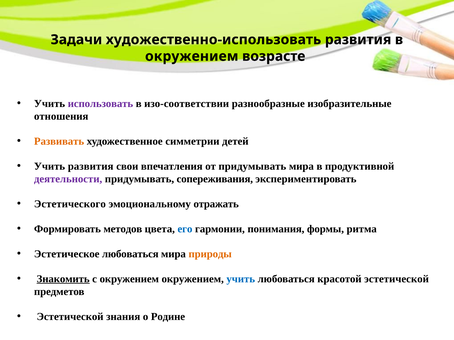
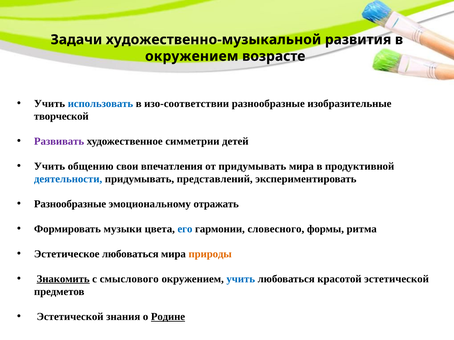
художественно-использовать: художественно-использовать -> художественно-музыкальной (214, 40)
использовать colour: purple -> blue (100, 104)
отношения: отношения -> творческой (61, 117)
Развивать colour: orange -> purple (59, 141)
Учить развития: развития -> общению (91, 166)
деятельности colour: purple -> blue (68, 179)
сопереживания: сопереживания -> представлений (215, 179)
Эстетического: Эстетического -> Разнообразные (70, 204)
методов: методов -> музыки (123, 229)
понимания: понимания -> словесного (276, 229)
с окружением: окружением -> смыслового (129, 279)
Родине underline: none -> present (168, 317)
